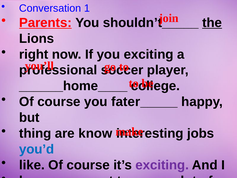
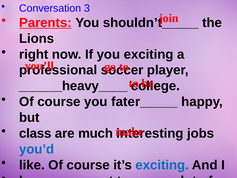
1: 1 -> 3 (87, 8)
the underline: present -> none (212, 23)
______home____: ______home____ -> ______heavy____ (73, 86)
thing: thing -> class (35, 133)
are know: know -> much (96, 133)
exciting colour: purple -> blue (162, 165)
